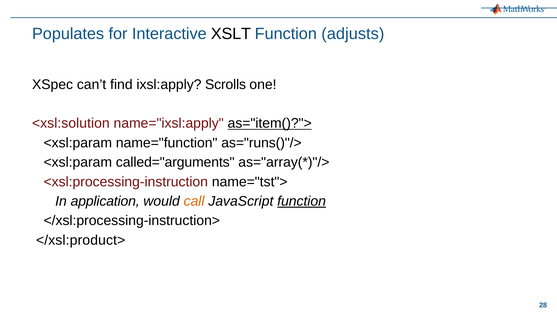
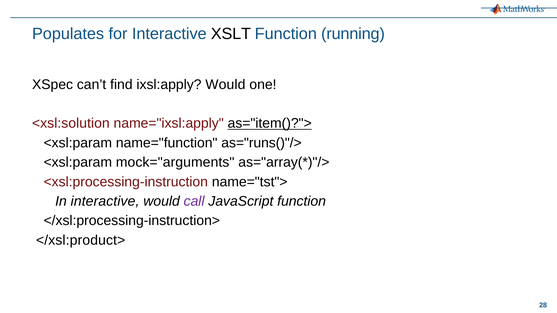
adjusts: adjusts -> running (353, 34)
ixsl:apply Scrolls: Scrolls -> Would (225, 85)
called="arguments: called="arguments -> mock="arguments (175, 162)
In application: application -> interactive (105, 201)
call colour: orange -> purple (194, 201)
function underline: present -> none (302, 201)
